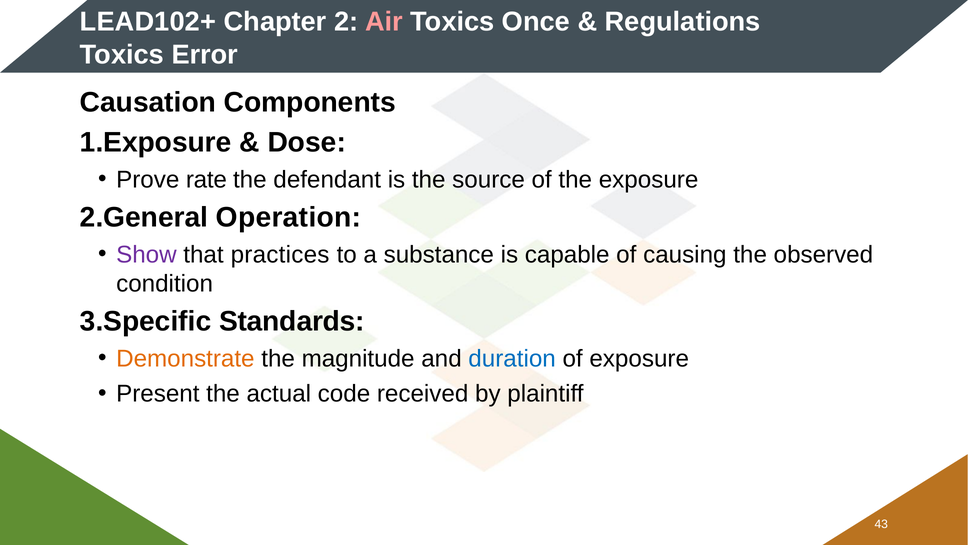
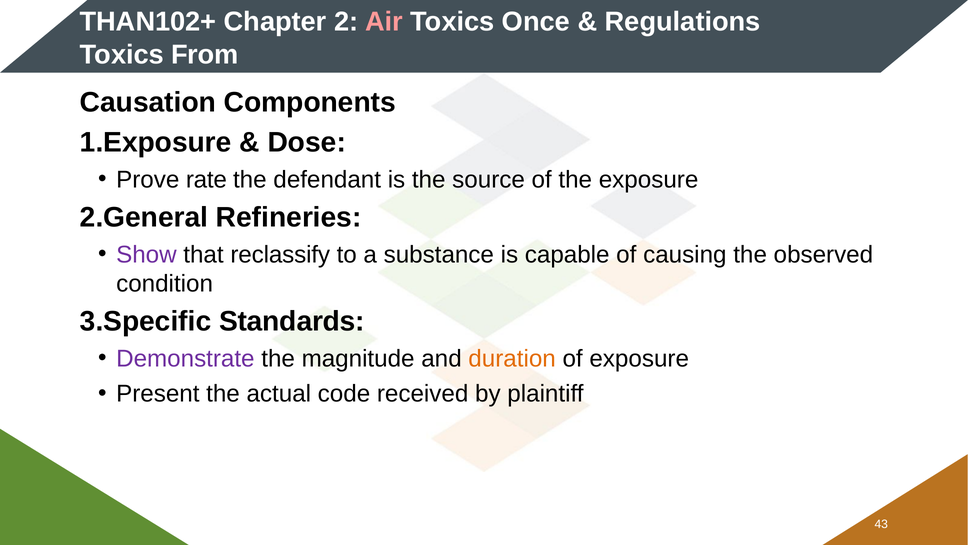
LEAD102+: LEAD102+ -> THAN102+ (148, 22)
Error: Error -> From (205, 55)
Operation: Operation -> Refineries (289, 217)
practices: practices -> reclassify (280, 254)
Demonstrate colour: orange -> purple (185, 358)
duration colour: blue -> orange (512, 358)
